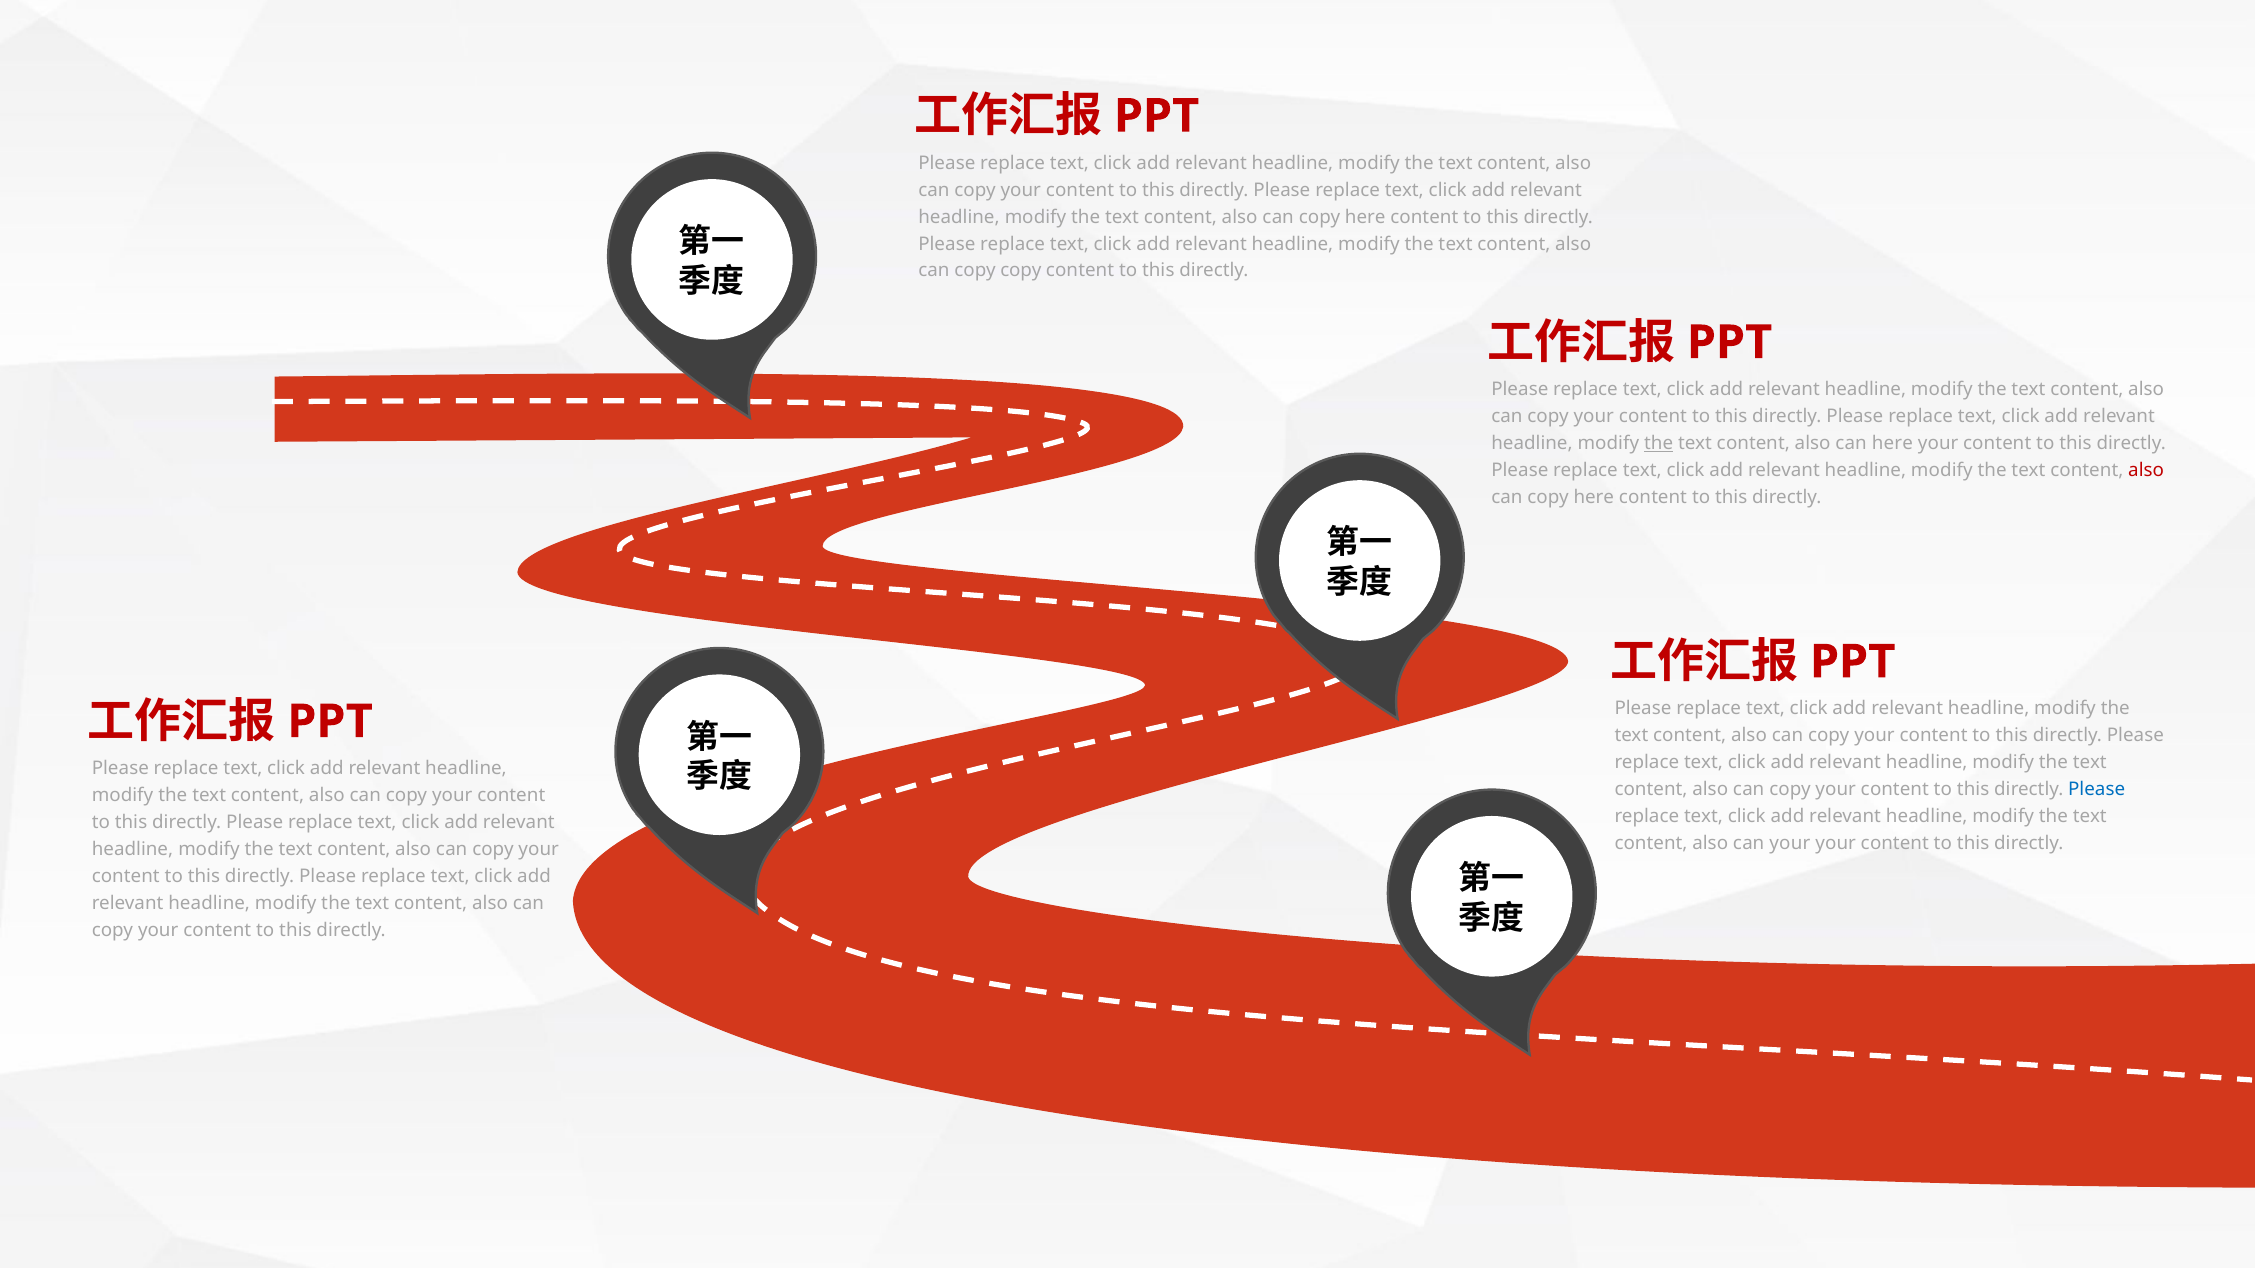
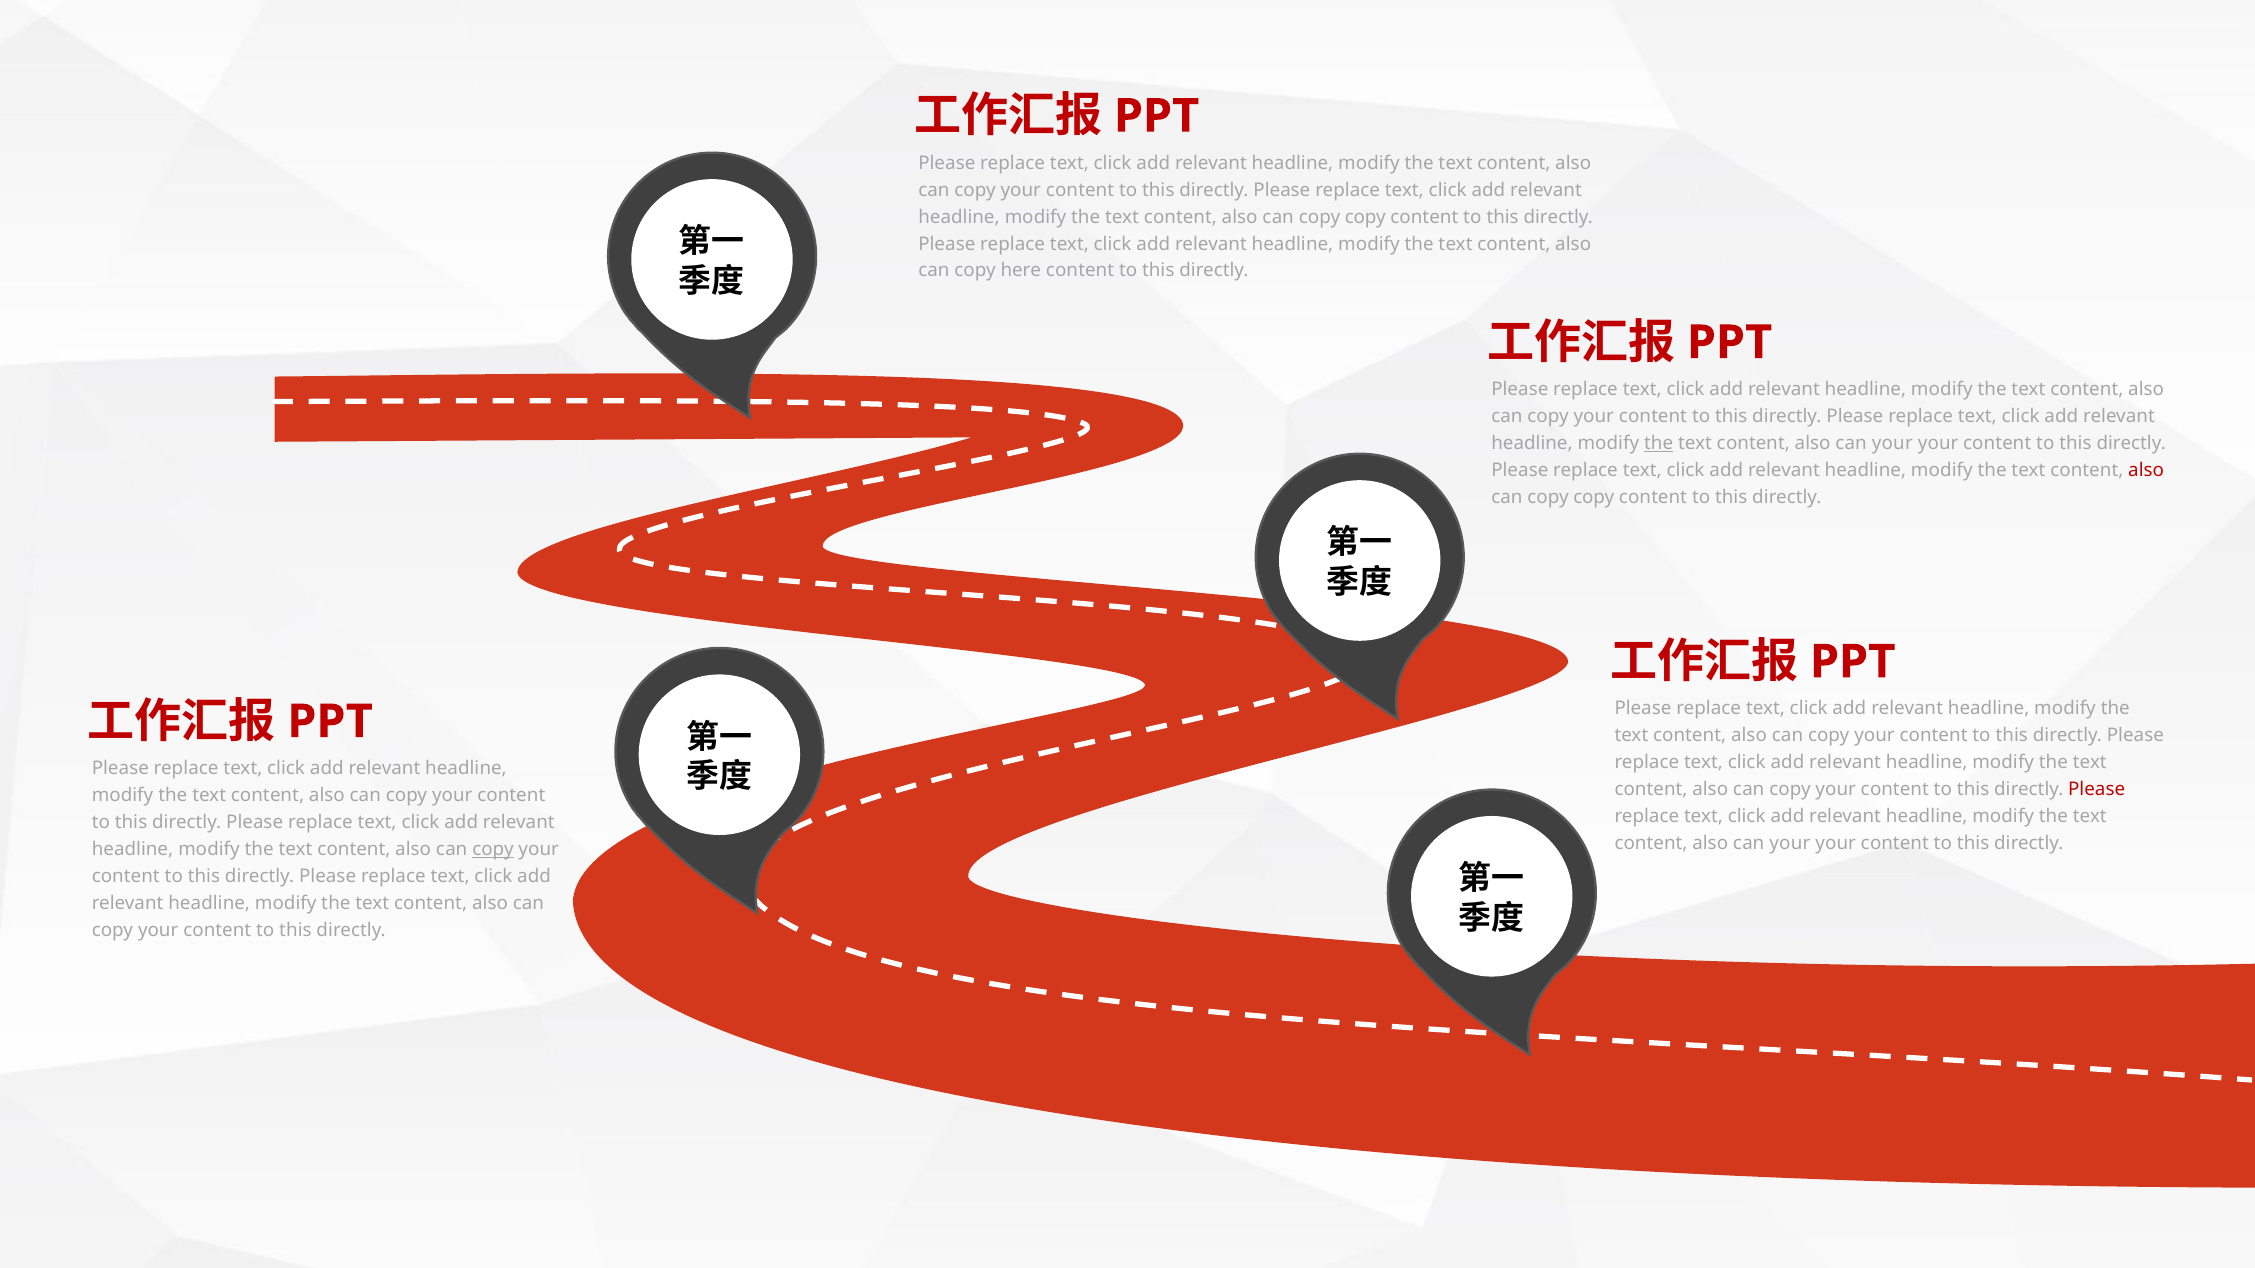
here: here -> copy (1365, 217)
copy copy: copy -> here (1021, 271)
here: here -> your (1892, 443)
here: here -> copy (1594, 497)
Please colour: blue -> red (2097, 790)
copy underline: none -> present (493, 850)
